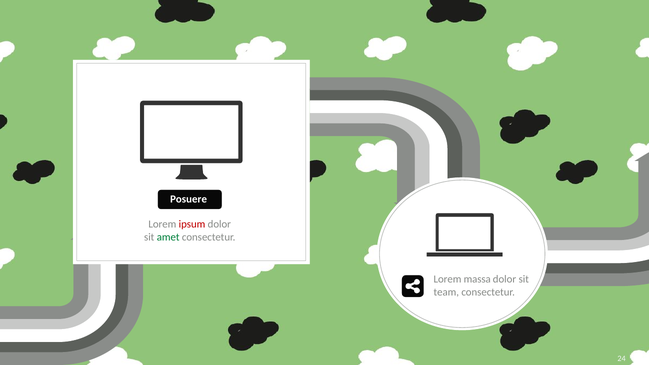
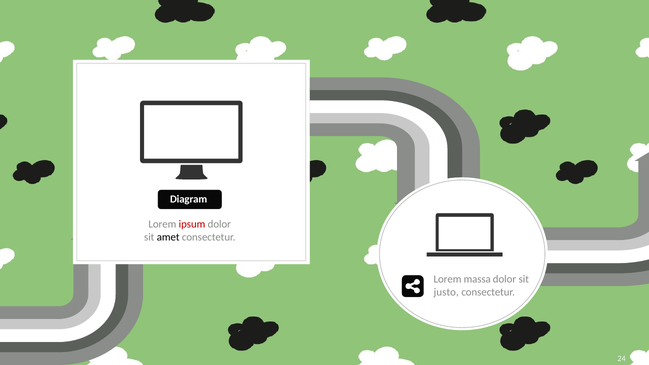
Posuere: Posuere -> Diagram (189, 199)
amet colour: green -> black (168, 237)
team: team -> justo (446, 292)
